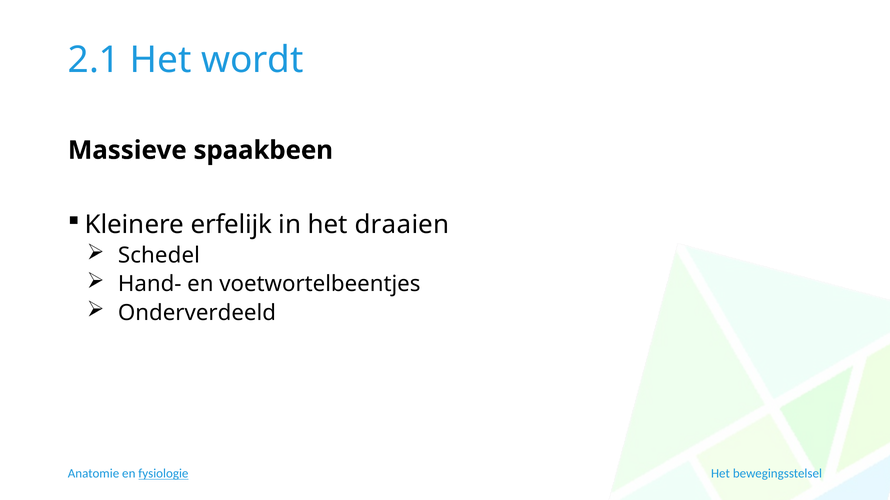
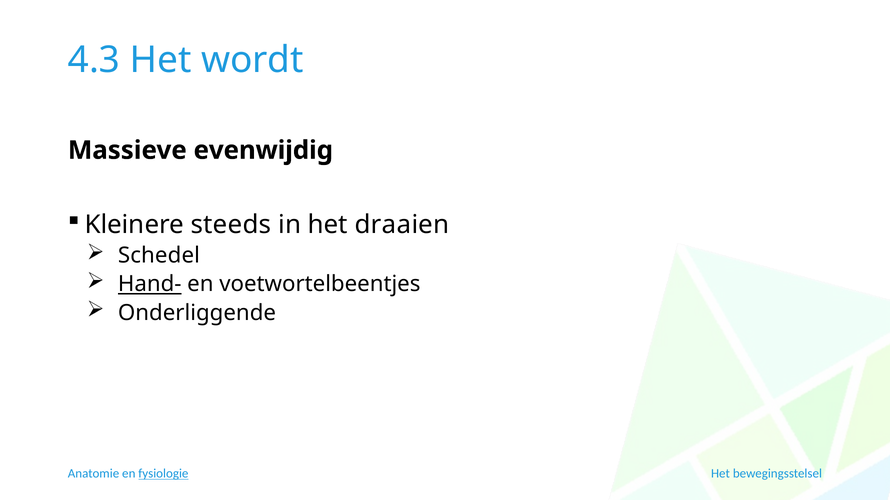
2.1: 2.1 -> 4.3 (94, 60)
spaakbeen: spaakbeen -> evenwijdig (263, 150)
erfelijk: erfelijk -> steeds (231, 225)
Hand- underline: none -> present (150, 284)
Onderverdeeld: Onderverdeeld -> Onderliggende (197, 313)
